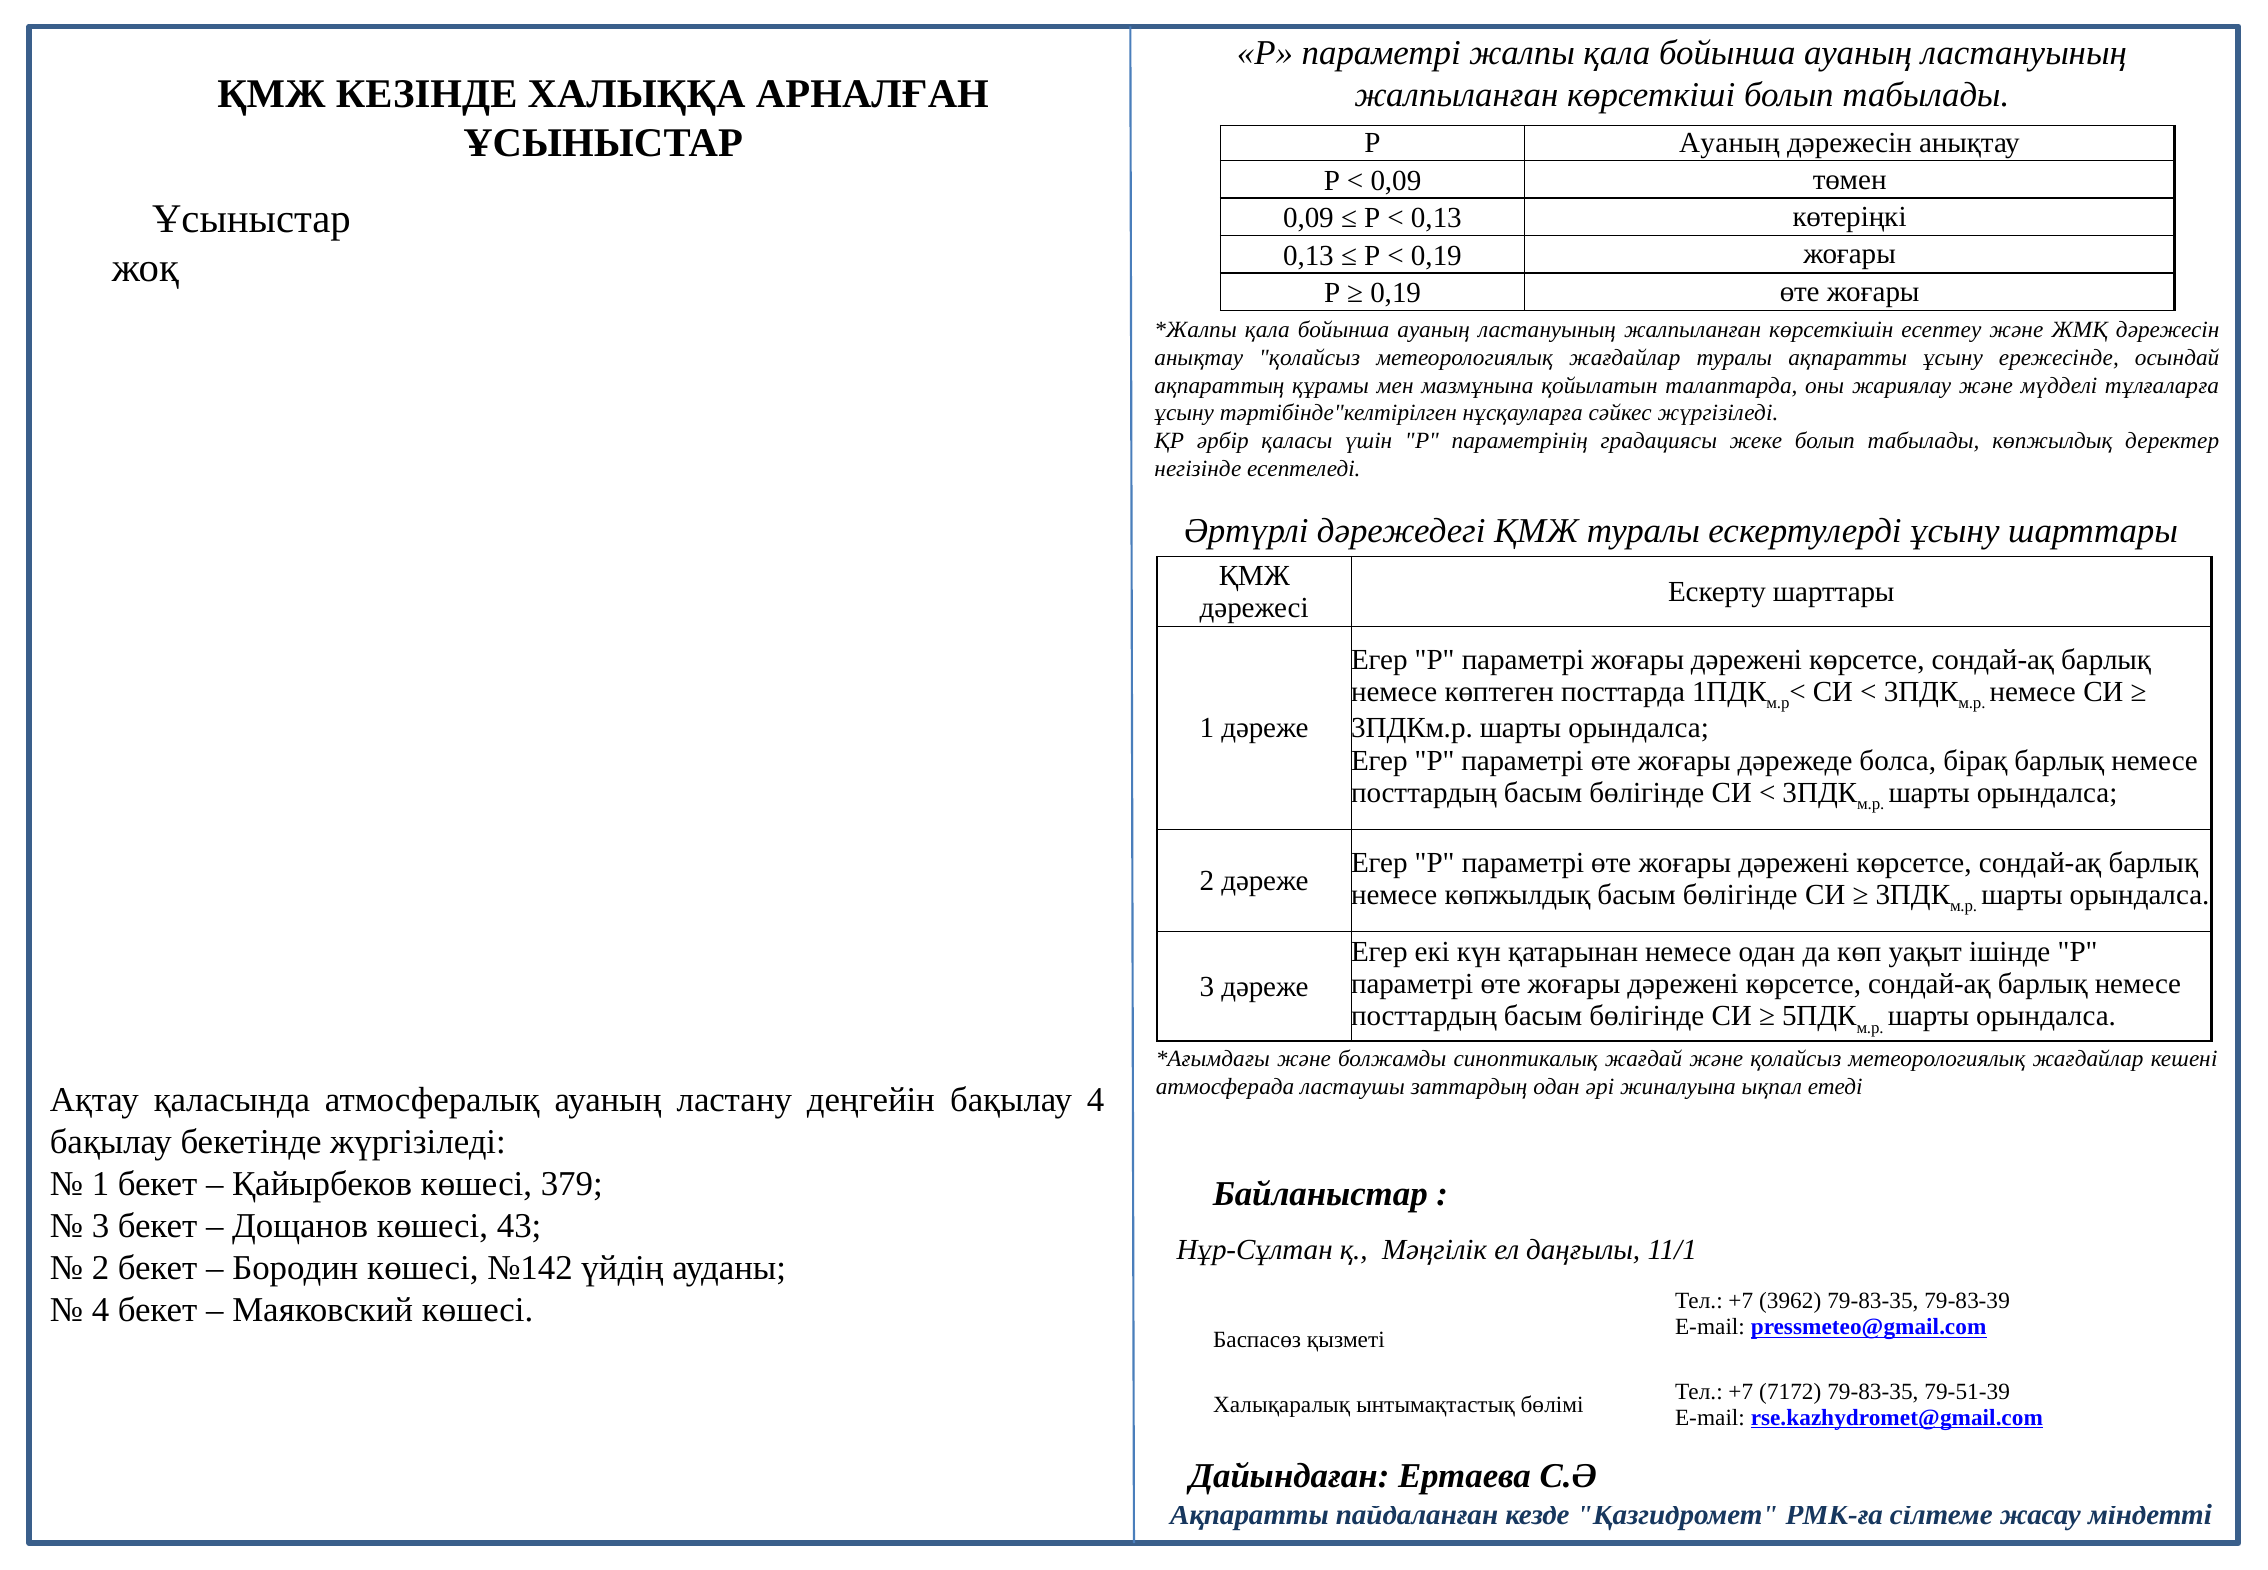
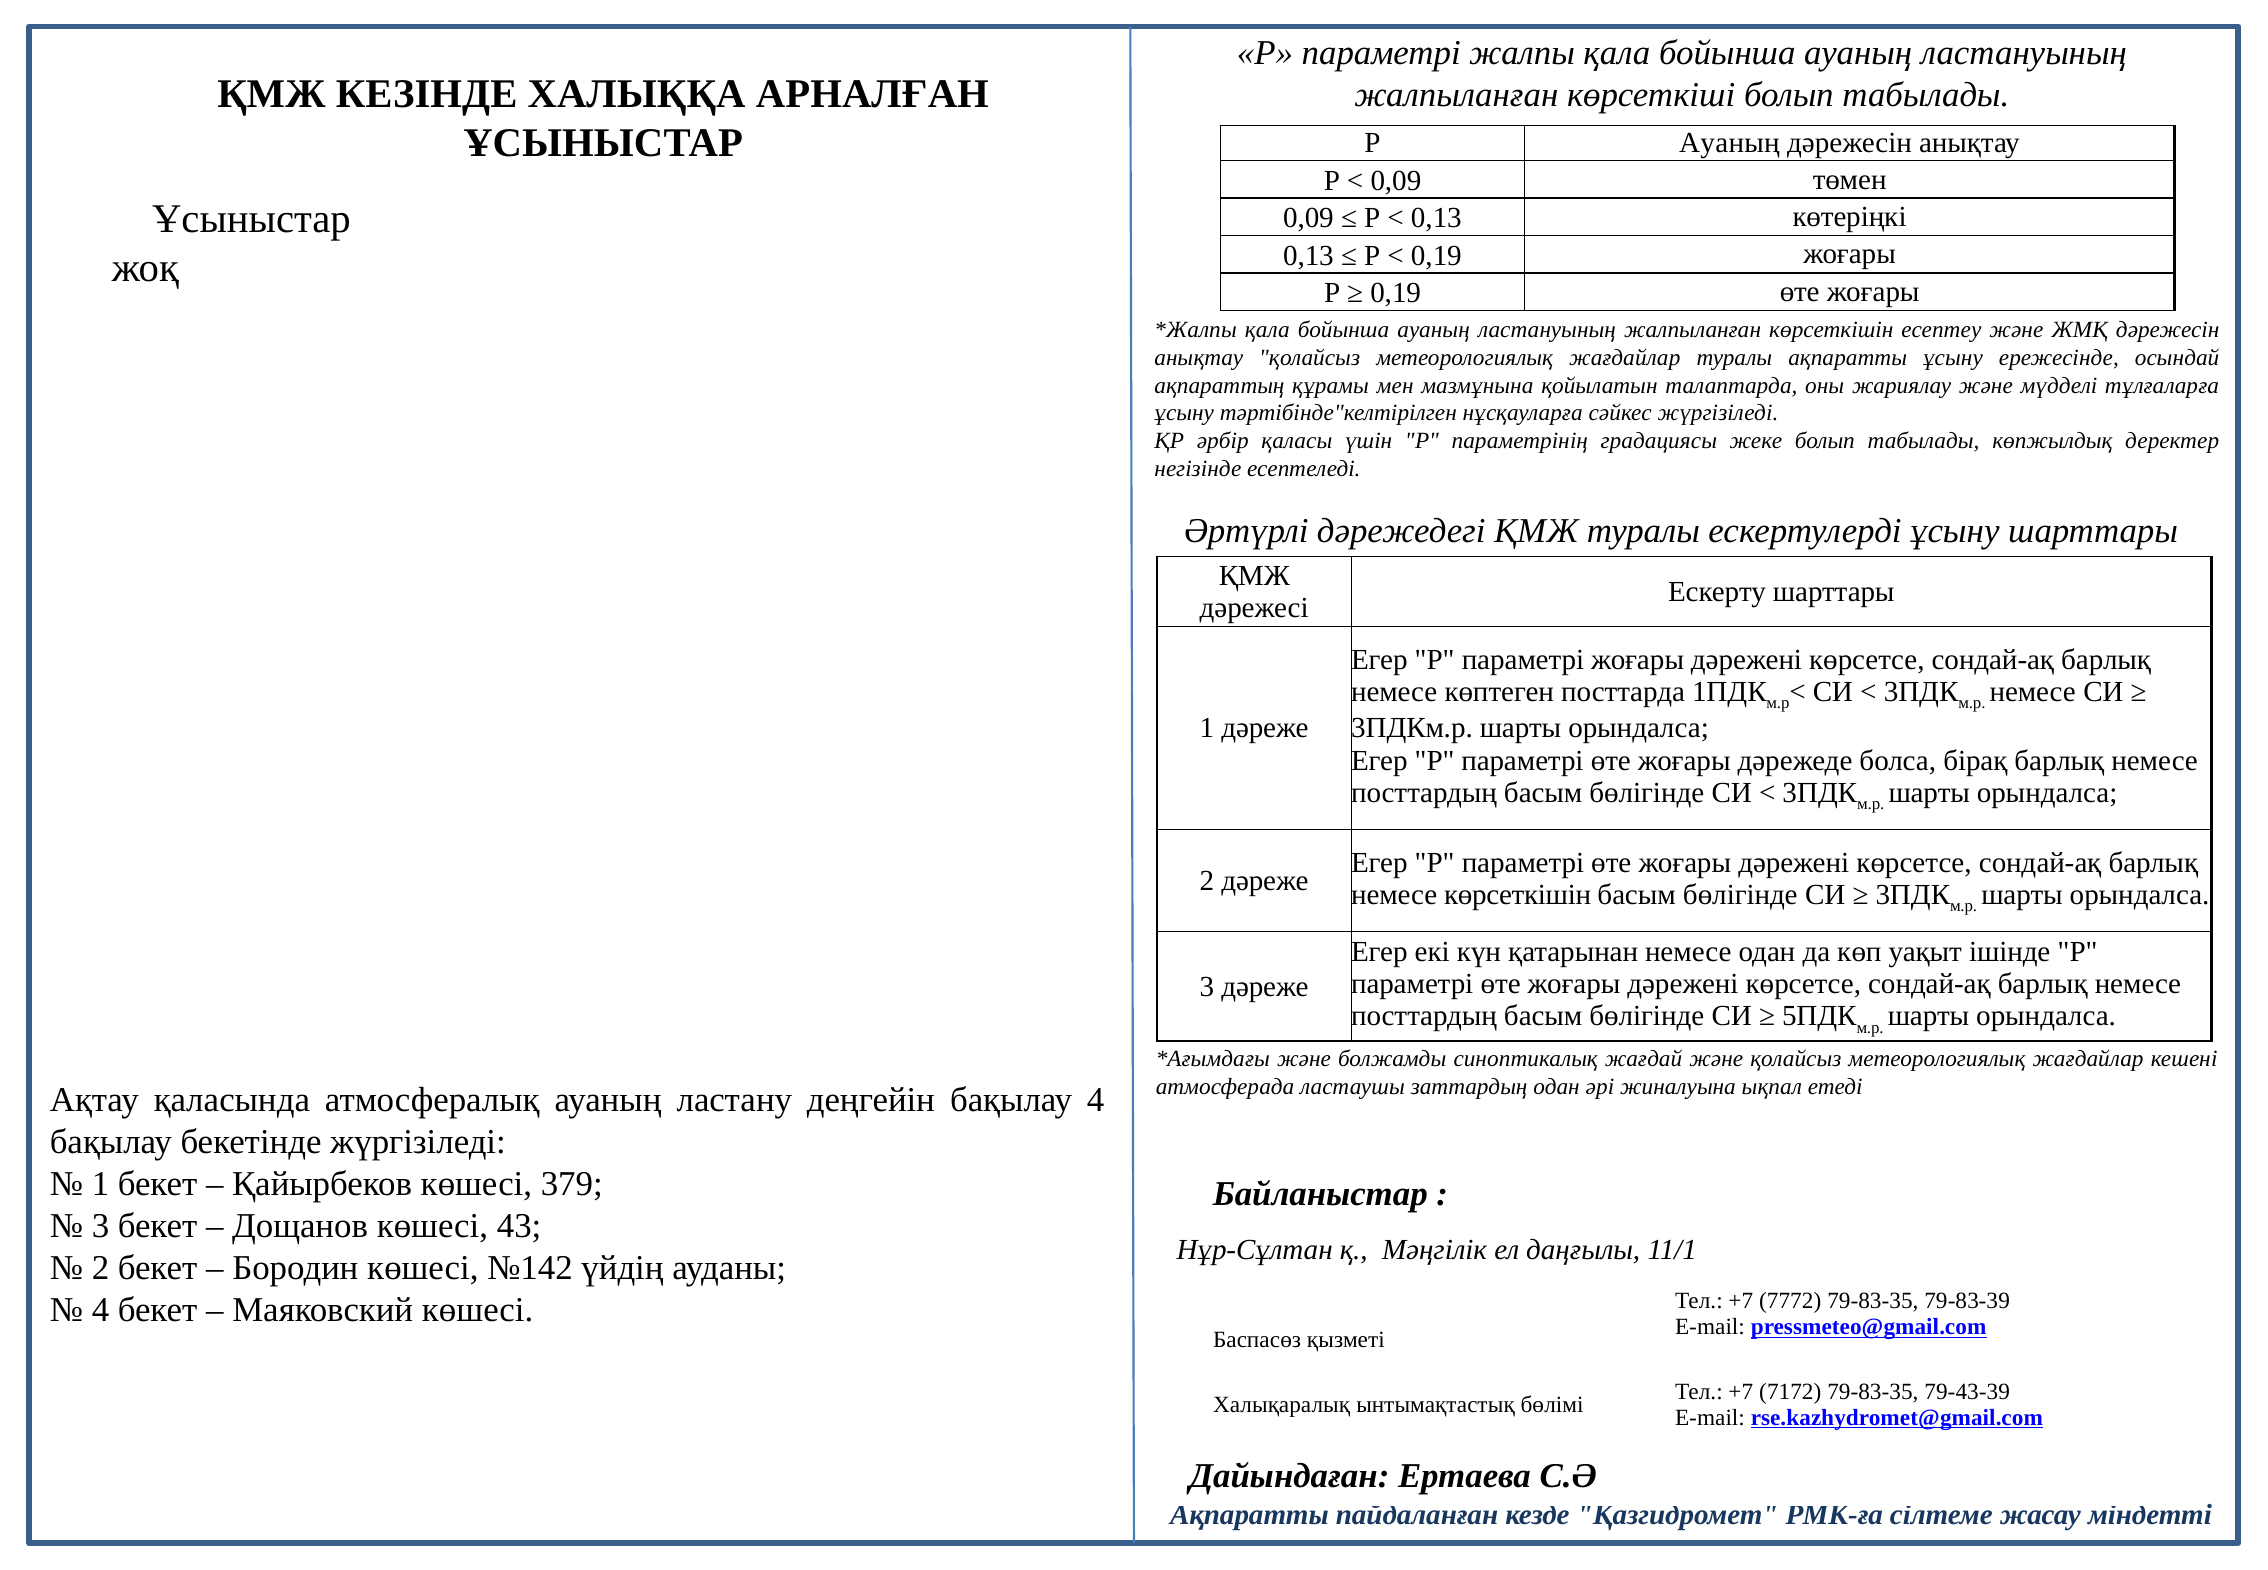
немесе көпжылдық: көпжылдық -> көрсеткішін (1518, 895)
3962: 3962 -> 7772 (1790, 1301)
79-51-39: 79-51-39 -> 79-43-39 (1967, 1392)
